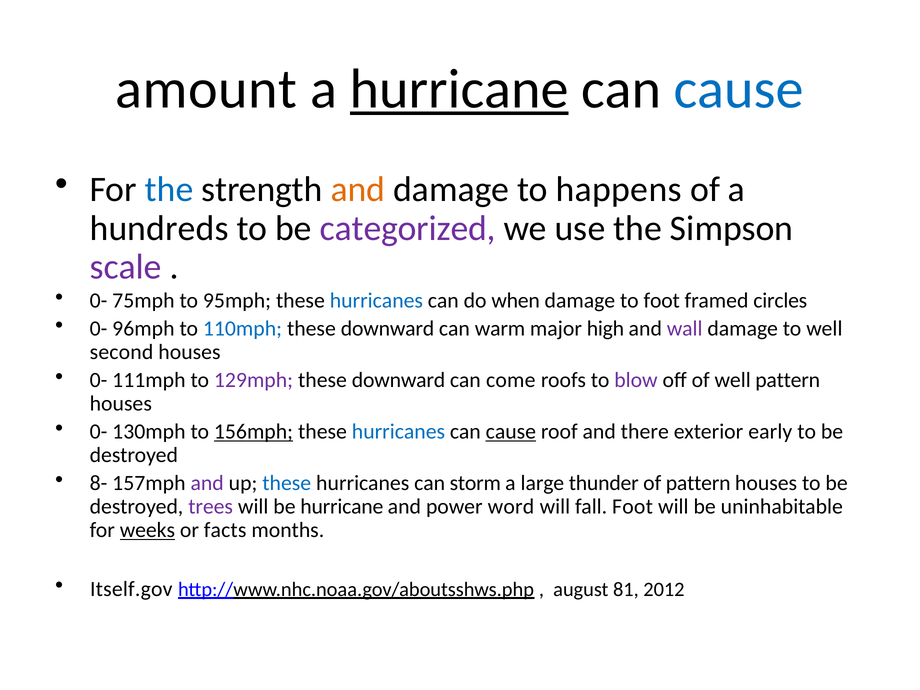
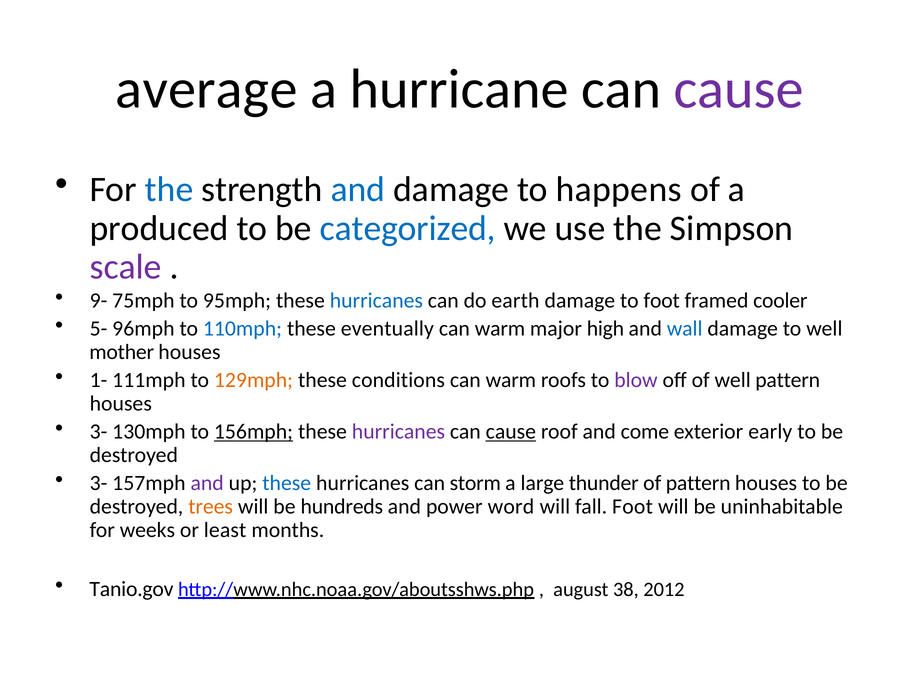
amount: amount -> average (206, 89)
hurricane underline: present -> none (459, 89)
cause colour: blue -> purple (739, 89)
and colour: orange -> blue (358, 190)
hundreds: hundreds -> produced (159, 228)
categorized colour: purple -> blue (408, 228)
0-: 0- -> 9- (99, 301)
when: when -> earth (515, 301)
circles: circles -> cooler (780, 301)
0-: 0- -> 5- (99, 329)
downward: downward -> eventually (387, 329)
wall colour: purple -> blue (685, 329)
second: second -> mother (122, 352)
0-: 0- -> 1- (99, 380)
129mph colour: purple -> orange (253, 380)
downward: downward -> conditions (398, 380)
come: come -> warm (511, 380)
0-: 0- -> 3- (99, 432)
hurricanes colour: blue -> purple (398, 432)
there: there -> come (645, 432)
8-: 8- -> 3- (99, 483)
trees colour: purple -> orange (211, 507)
be hurricane: hurricane -> hundreds (342, 507)
weeks underline: present -> none (147, 530)
facts: facts -> least (225, 530)
Itself.gov: Itself.gov -> Tanio.gov (132, 589)
81: 81 -> 38 (626, 589)
